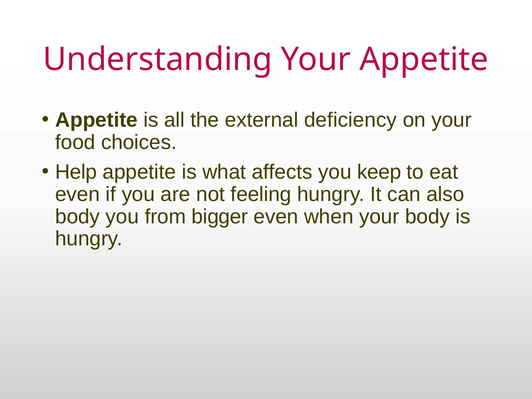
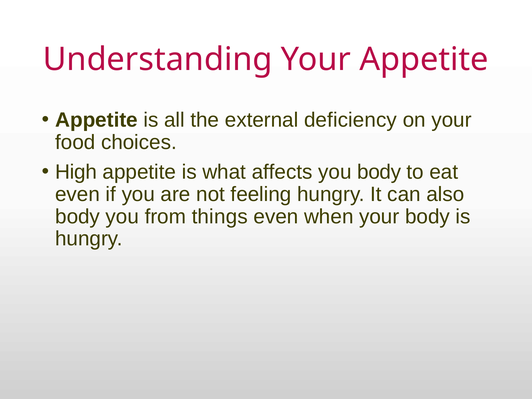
Help: Help -> High (76, 172)
you keep: keep -> body (379, 172)
bigger: bigger -> things (220, 217)
